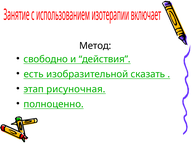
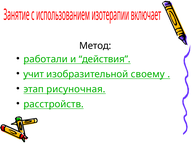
свободно: свободно -> работали (46, 59)
есть: есть -> учит (34, 74)
сказать: сказать -> своему (148, 74)
полноценно: полноценно -> расстройств (54, 104)
